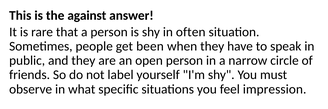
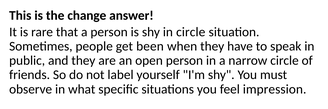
against: against -> change (87, 16)
in often: often -> circle (191, 32)
